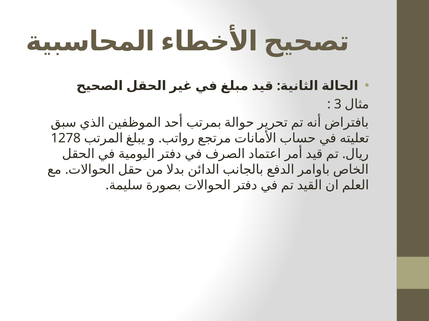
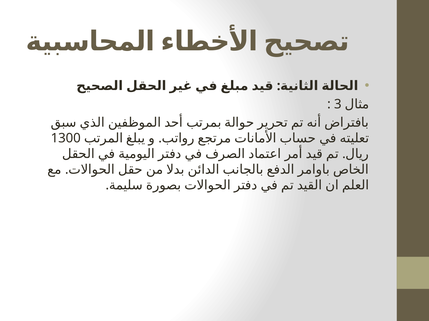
1278: 1278 -> 1300 (66, 138)
